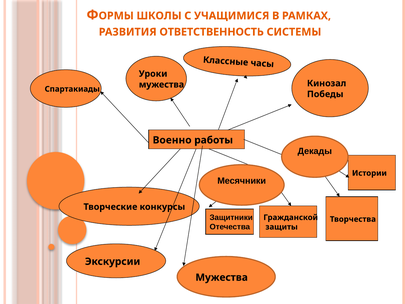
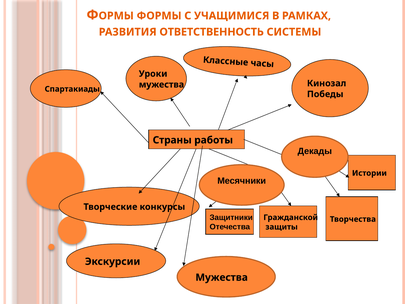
ШКОЛЫ: ШКОЛЫ -> ФОРМЫ (159, 16)
Военно: Военно -> Страны (172, 140)
